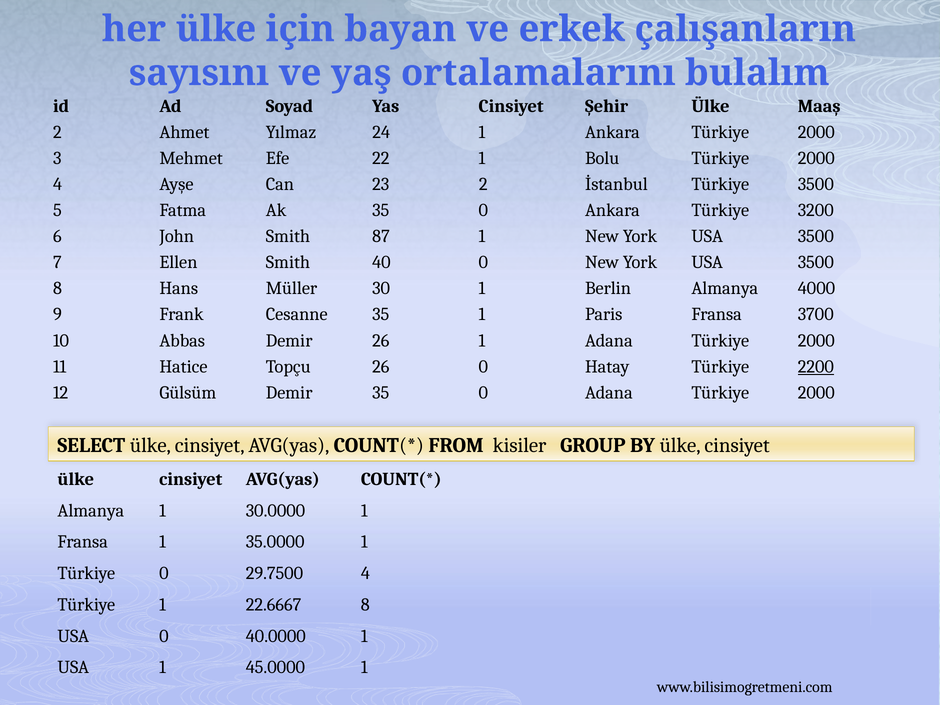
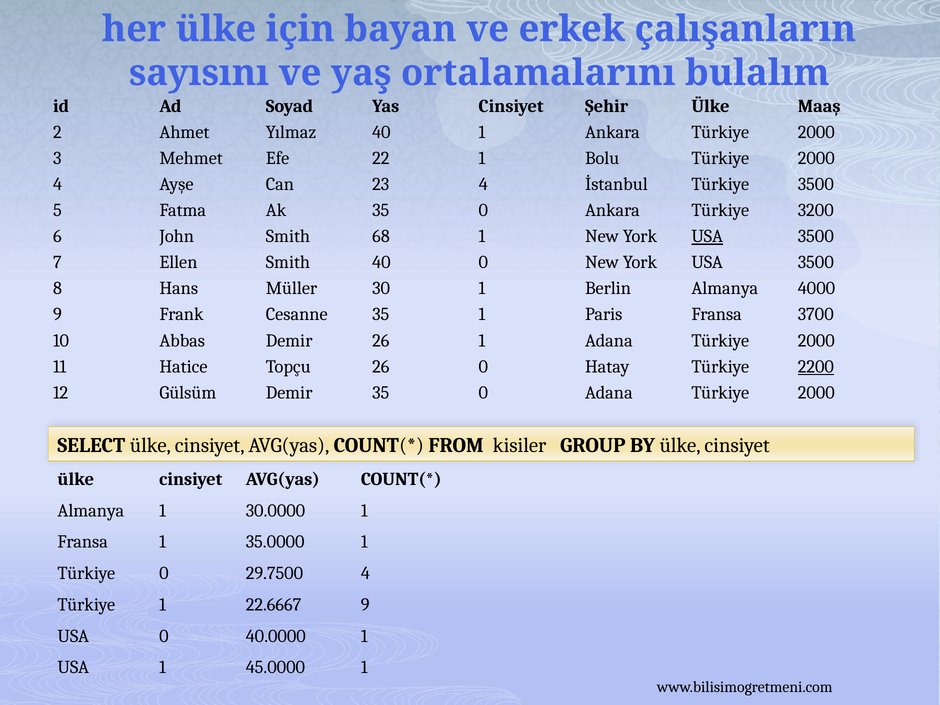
Yılmaz 24: 24 -> 40 (381, 132)
23 2: 2 -> 4 (483, 184)
87: 87 -> 68 (381, 236)
USA underline: none -> present (707, 236)
22.6667 8: 8 -> 9 (365, 605)
